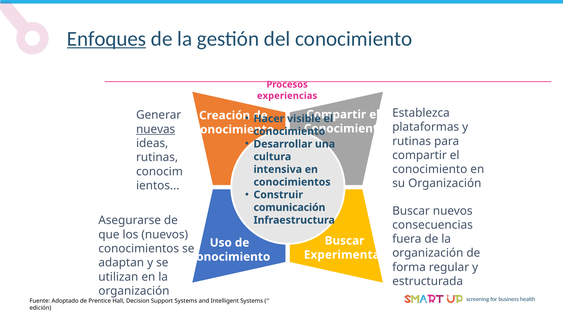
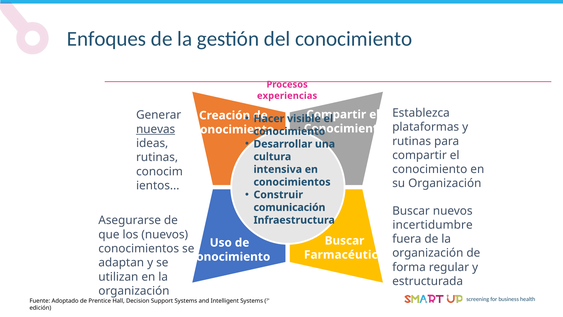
Enfoques underline: present -> none (107, 39)
consecuencias: consecuencias -> incertidumbre (433, 225)
Experimentar: Experimentar -> Farmacéutico (344, 255)
